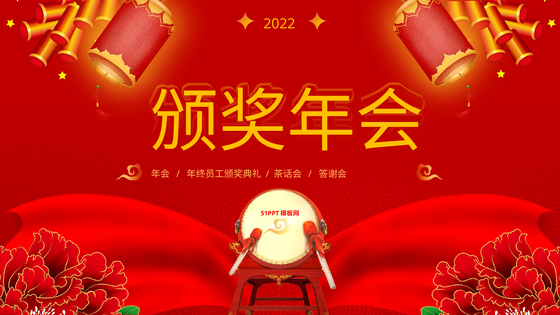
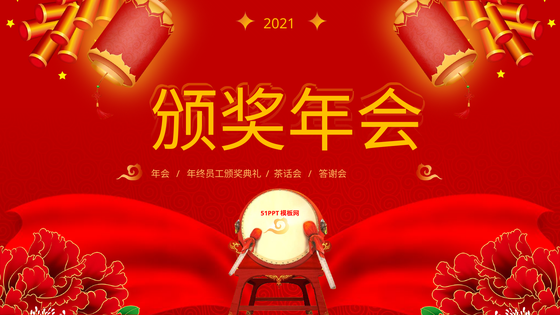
2022: 2022 -> 2021 (279, 24)
